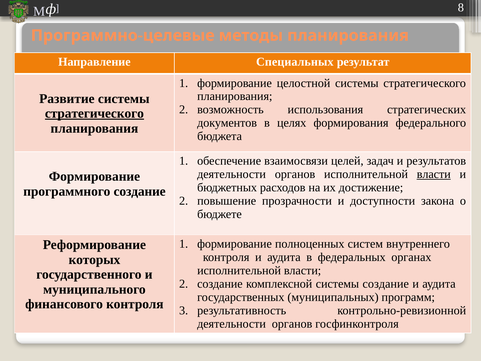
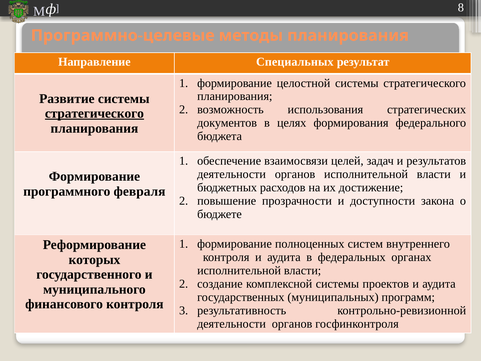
власти underline: present -> none (434, 174)
программного создание: создание -> февраля (140, 191)
системы создание: создание -> проектов (386, 284)
